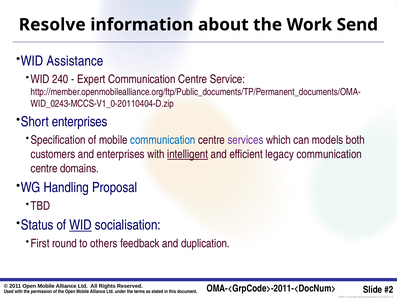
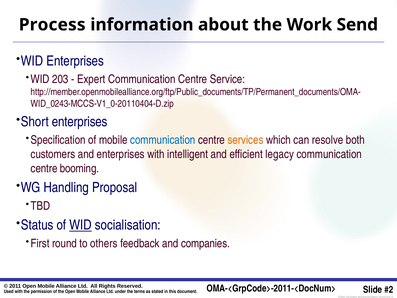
Resolve: Resolve -> Process (52, 25)
WID Assistance: Assistance -> Enterprises (75, 61)
240: 240 -> 203 (60, 79)
services colour: purple -> orange (245, 140)
models: models -> resolve (328, 140)
intelligent underline: present -> none (188, 154)
domains: domains -> booming (79, 168)
duplication: duplication -> companies (205, 243)
